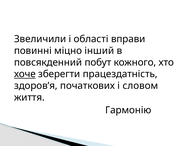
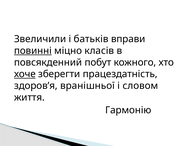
області: області -> батьків (91, 39)
повинні underline: none -> present (33, 51)
інший: інший -> класів (99, 51)
початкових: початкових -> вранішньої (87, 86)
